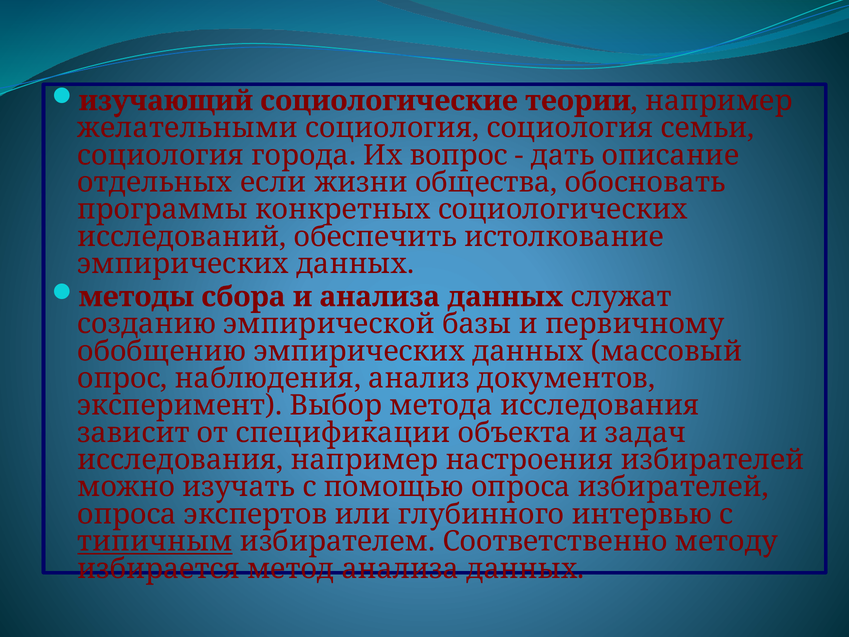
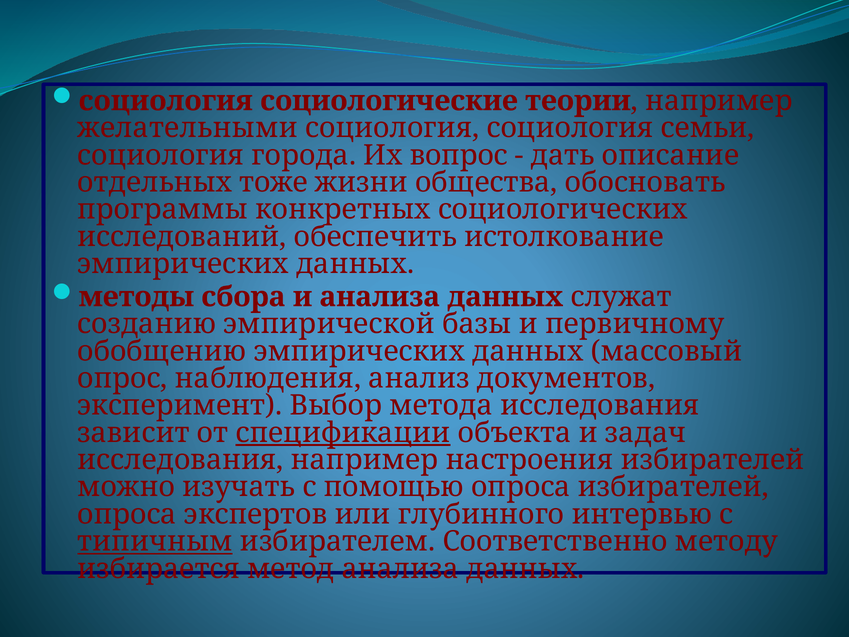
изучающий: изучающий -> социология (166, 101)
если: если -> тоже (274, 182)
спецификации underline: none -> present (343, 433)
